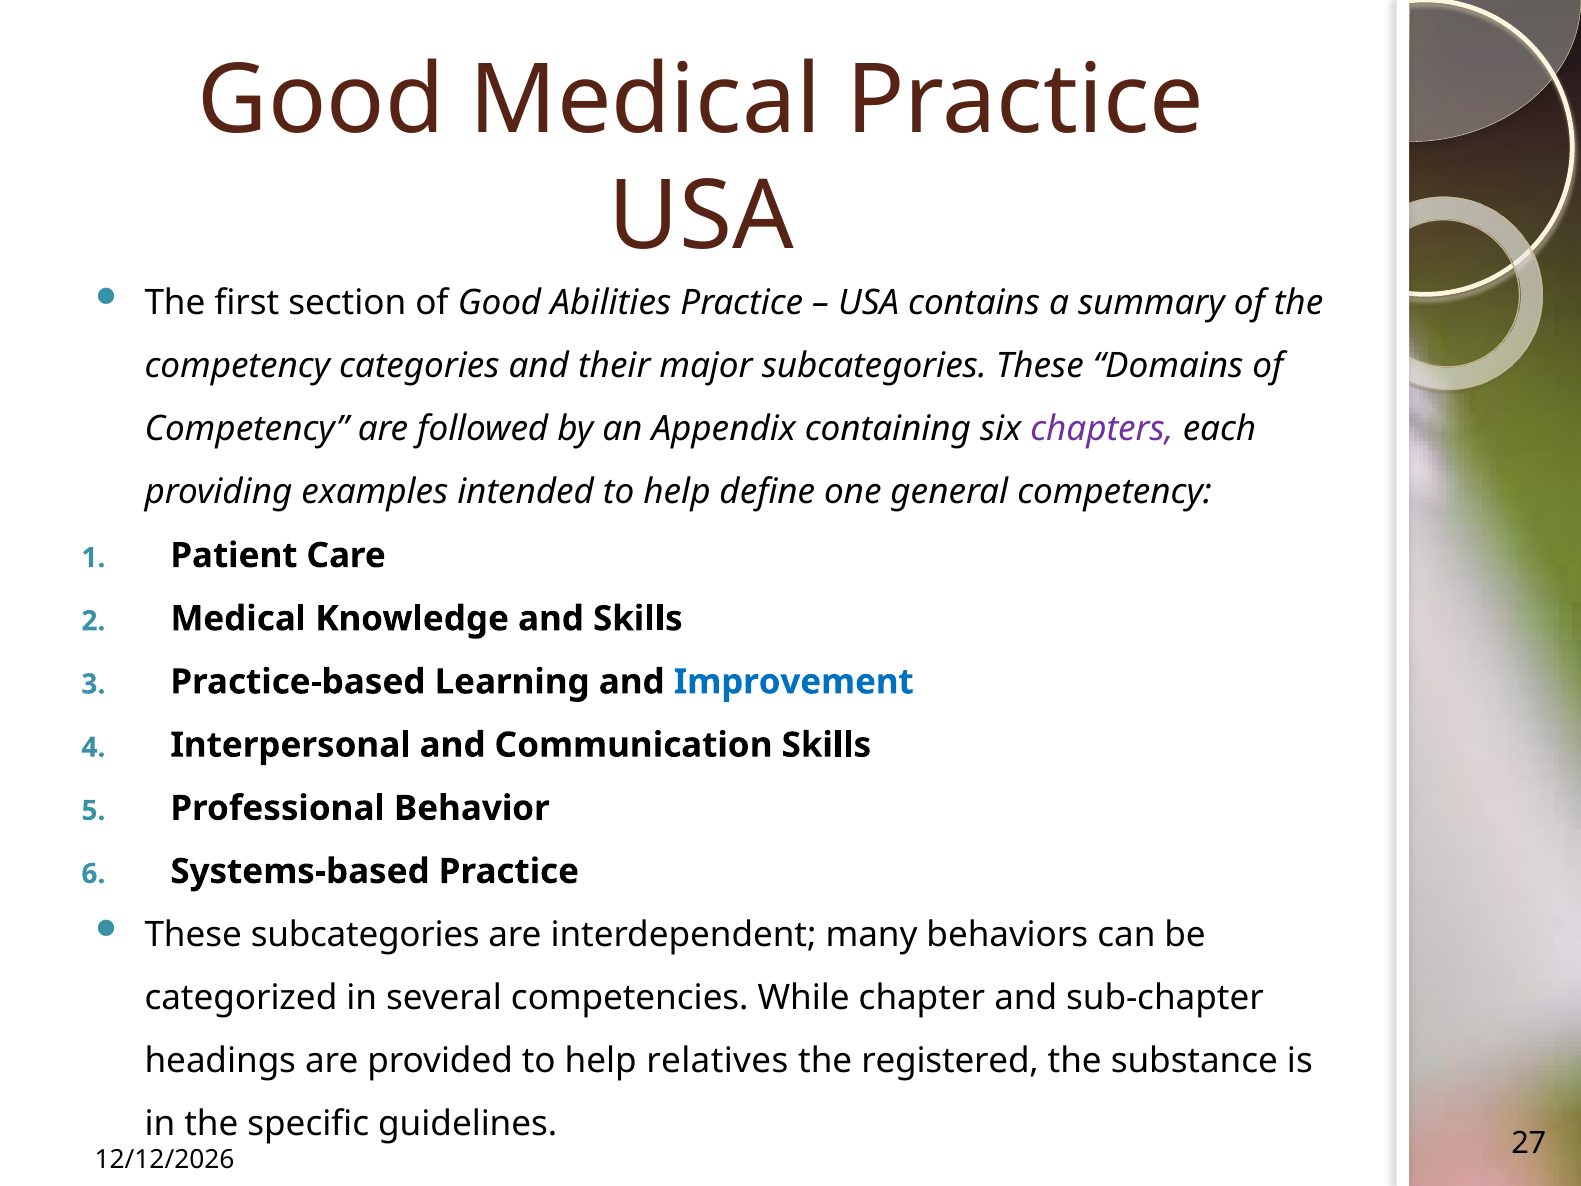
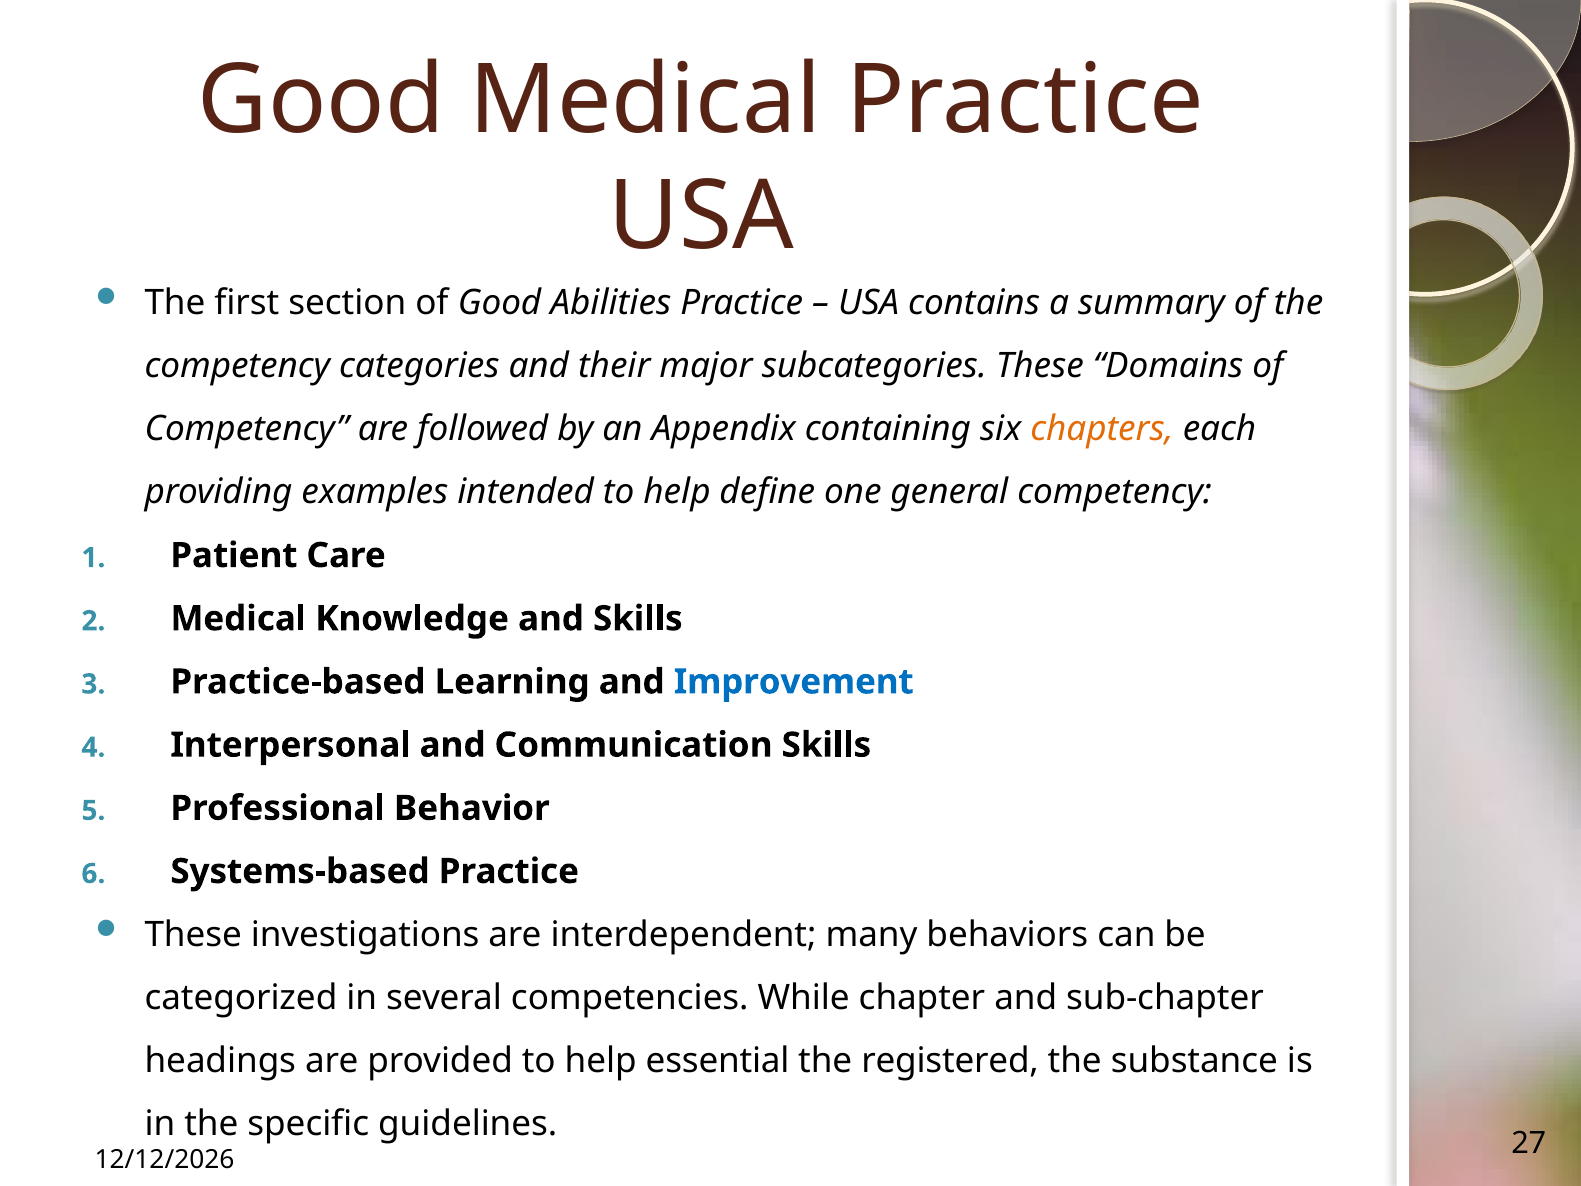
chapters colour: purple -> orange (1102, 429)
These subcategories: subcategories -> investigations (365, 934)
relatives: relatives -> essential (718, 1061)
